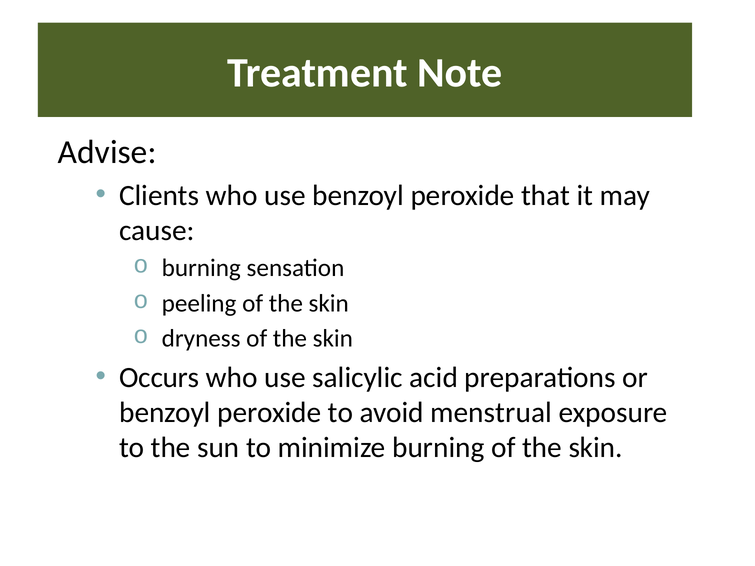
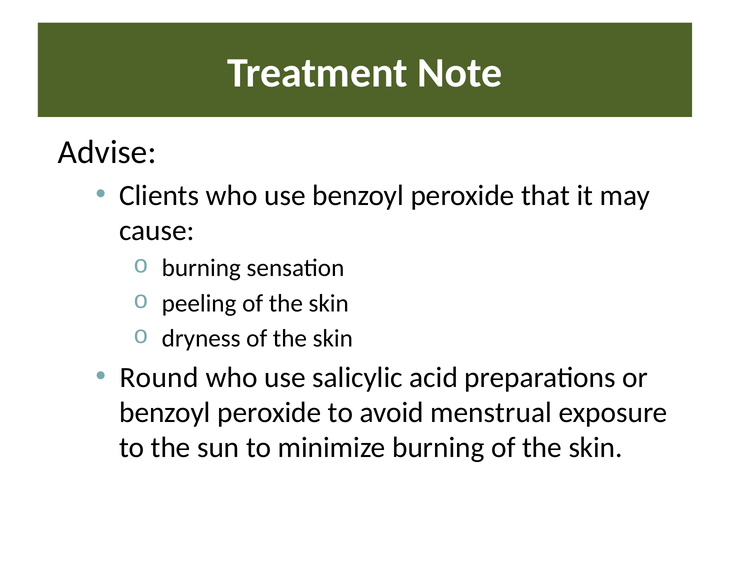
Occurs: Occurs -> Round (159, 377)
